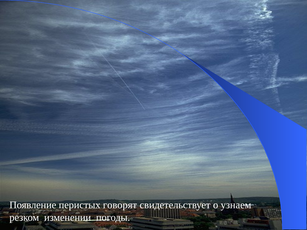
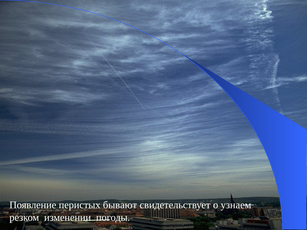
говорят: говорят -> бывают (120, 205)
